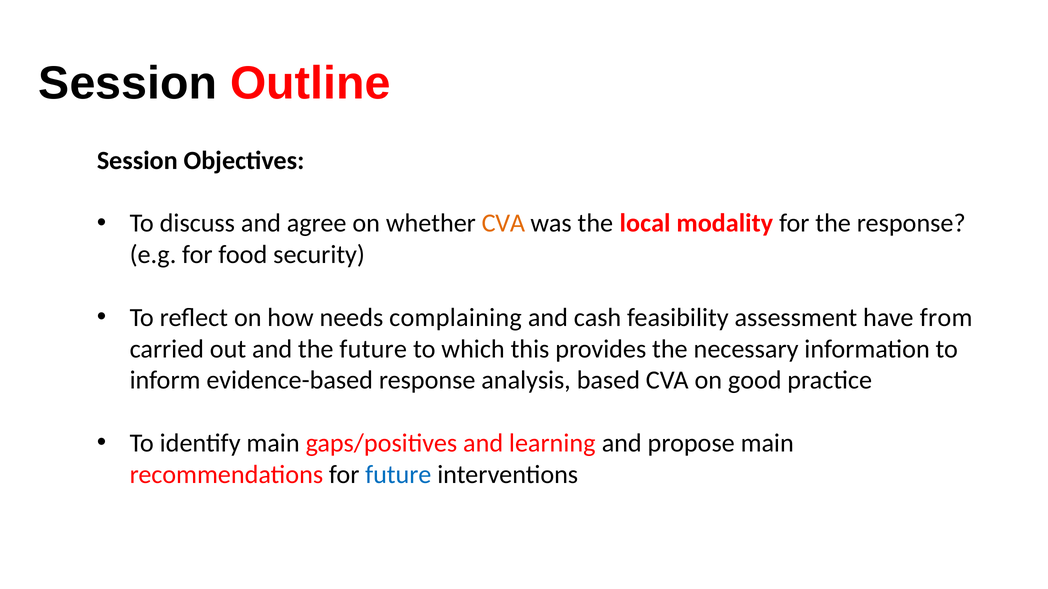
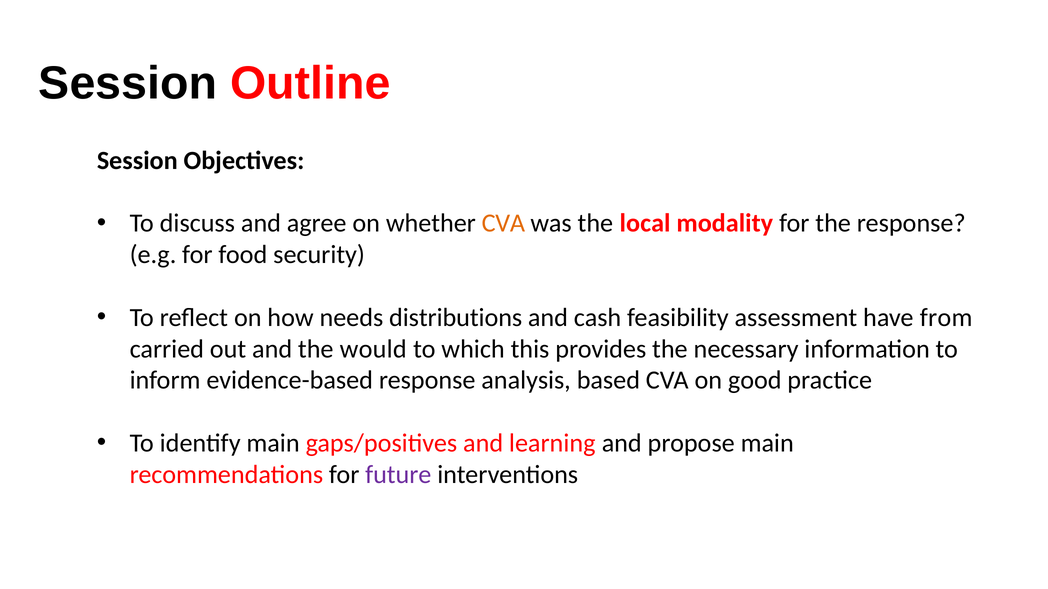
complaining: complaining -> distributions (456, 318)
the future: future -> would (373, 349)
future colour: blue -> purple (398, 475)
